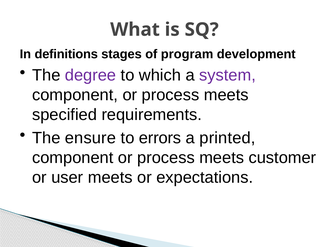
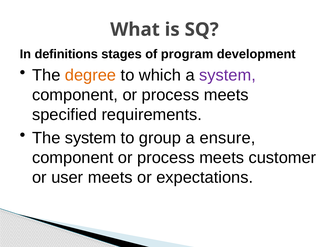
degree colour: purple -> orange (91, 75)
The ensure: ensure -> system (91, 138)
errors: errors -> group (160, 138)
printed: printed -> ensure (227, 138)
